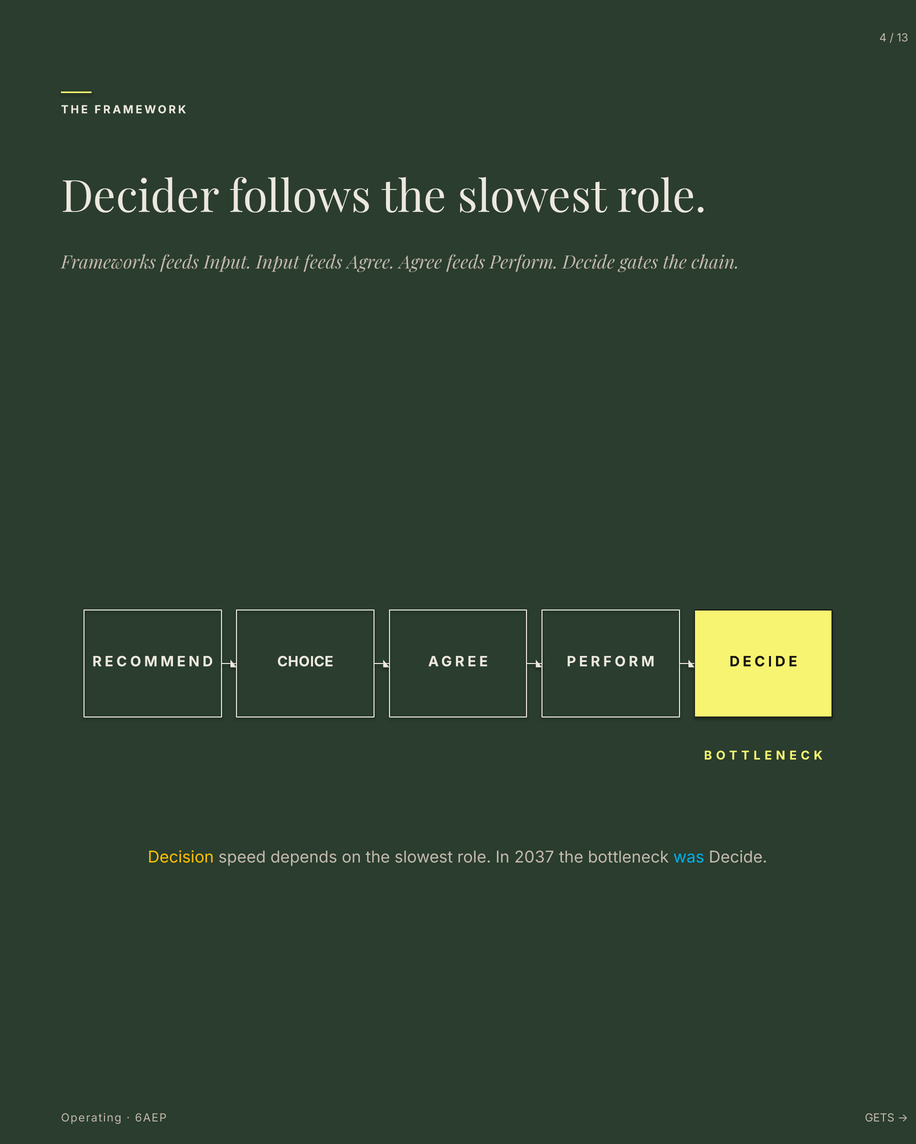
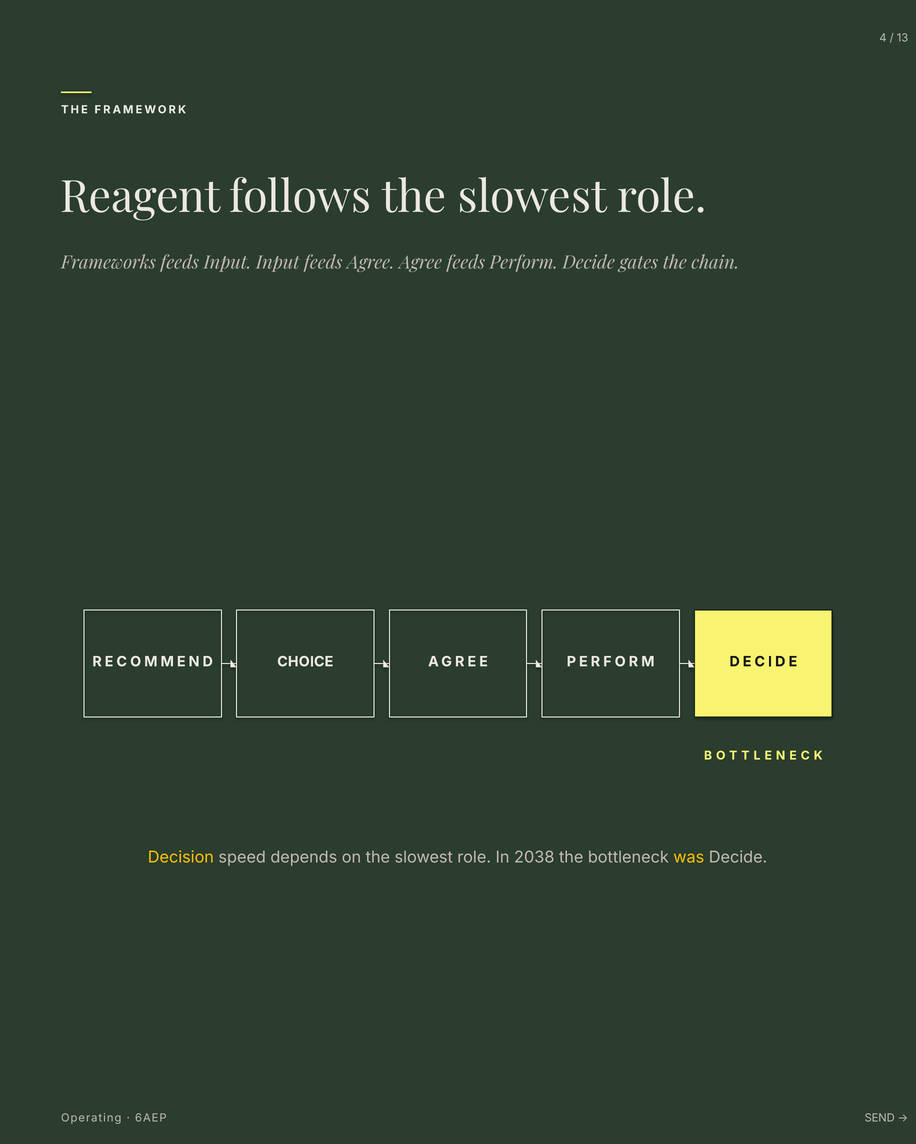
Decider: Decider -> Reagent (140, 198)
2037: 2037 -> 2038 (534, 858)
was colour: light blue -> yellow (689, 858)
GETS: GETS -> SEND (880, 1119)
